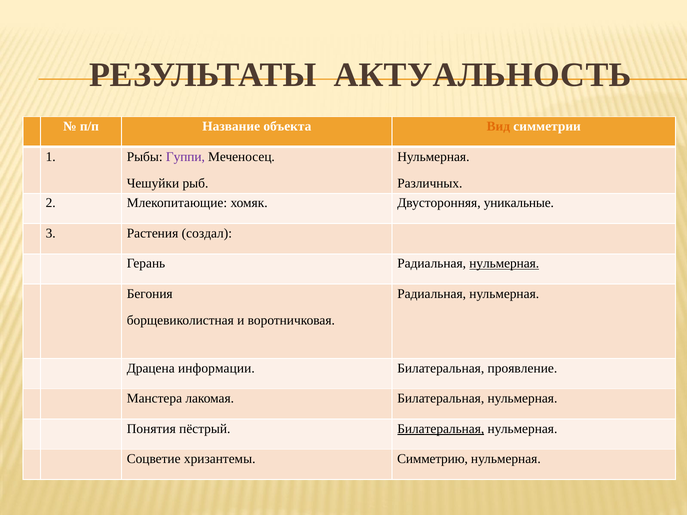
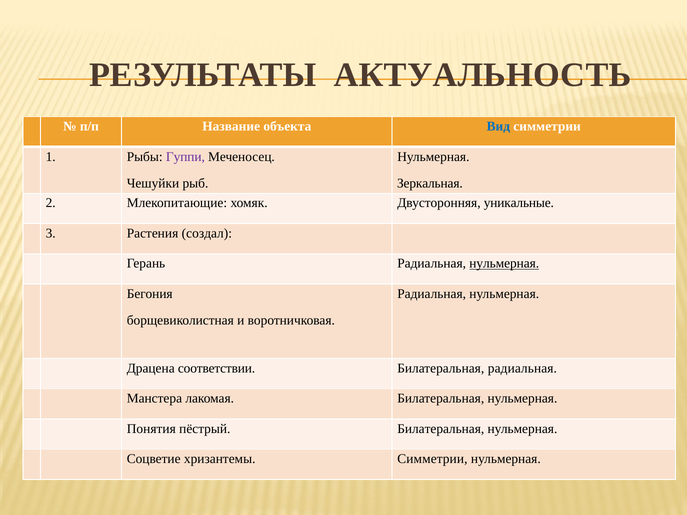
Вид colour: orange -> blue (498, 126)
Различных: Различных -> Зеркальная (430, 183)
информации: информации -> соответствии (217, 368)
Билатеральная проявление: проявление -> радиальная (522, 368)
Билатеральная underline: present -> none (441, 429)
хризантемы Симметрию: Симметрию -> Симметрии (432, 459)
